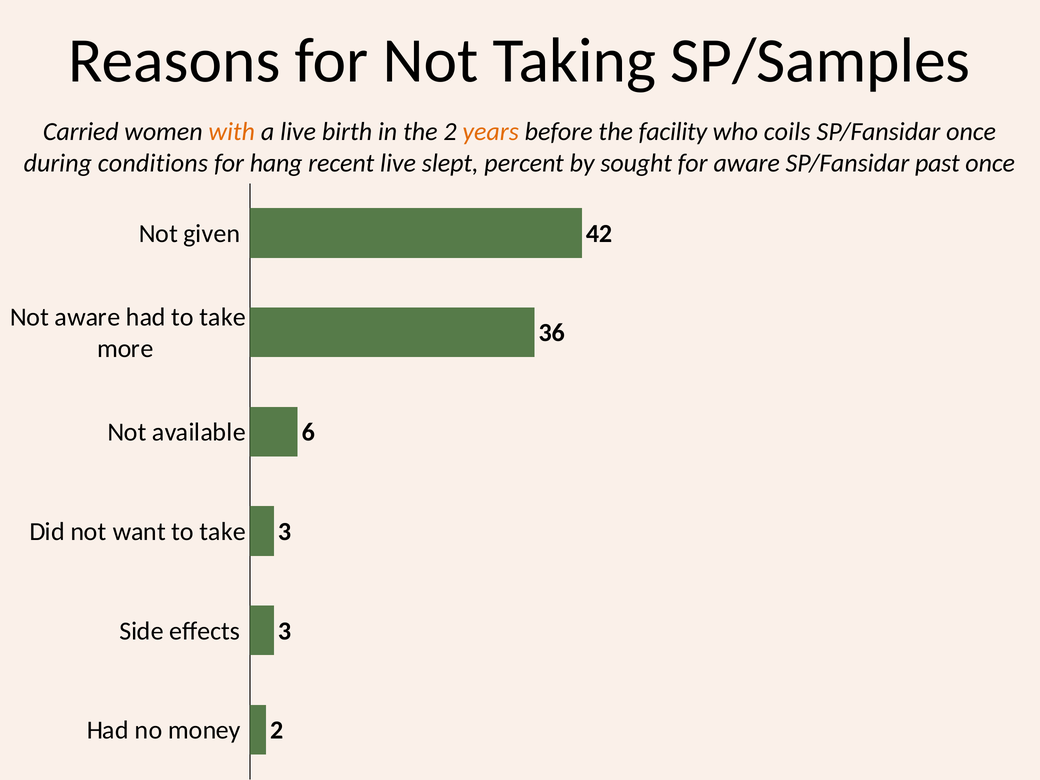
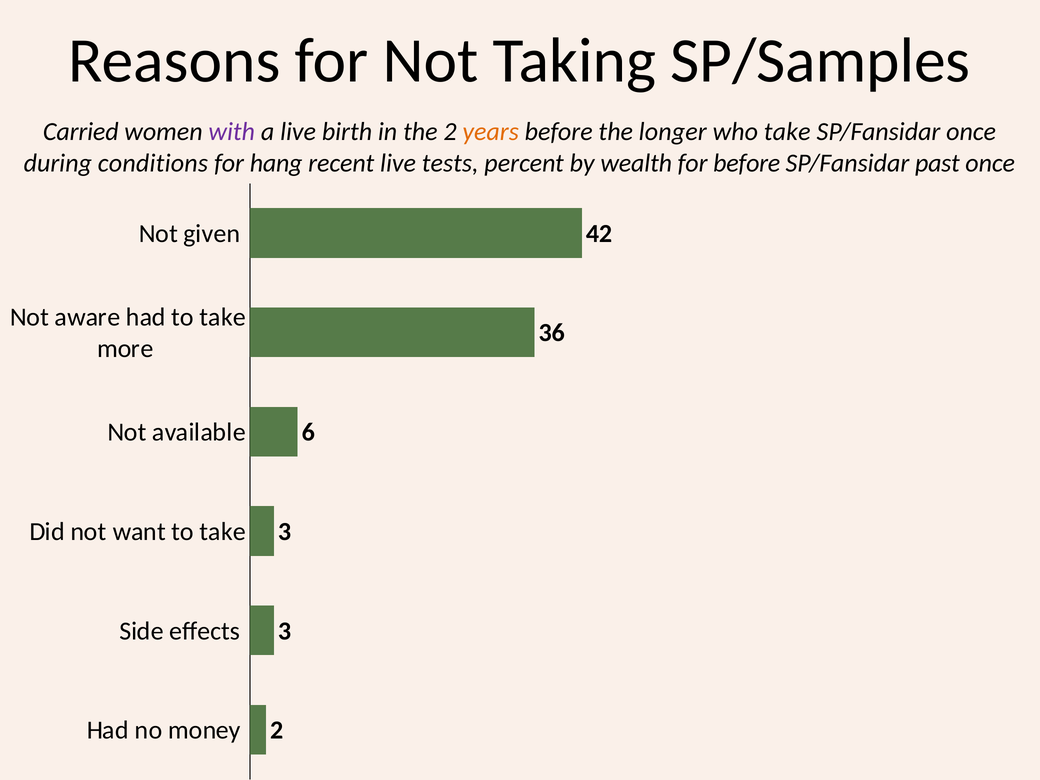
with colour: orange -> purple (232, 132)
facility: facility -> longer (673, 132)
who coils: coils -> take (787, 132)
slept: slept -> tests (450, 163)
sought: sought -> wealth (636, 163)
for aware: aware -> before (747, 163)
